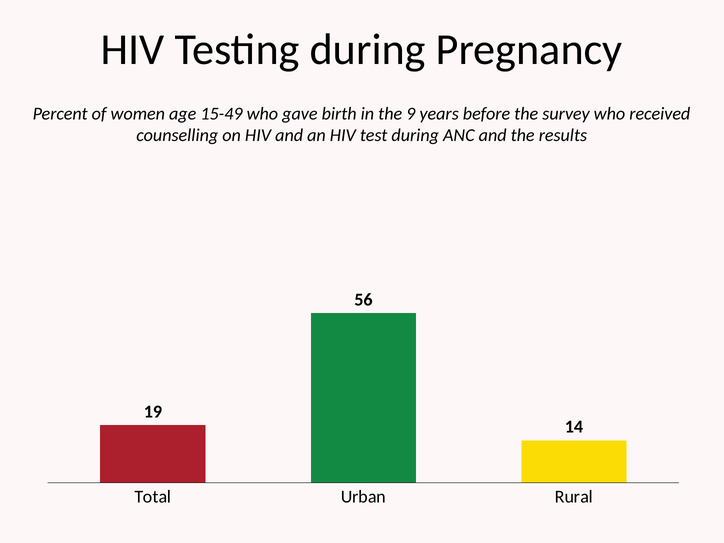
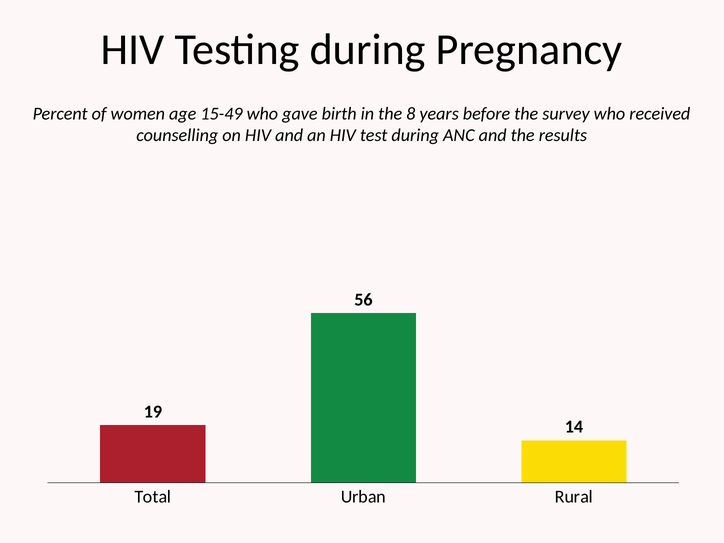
9: 9 -> 8 (411, 114)
